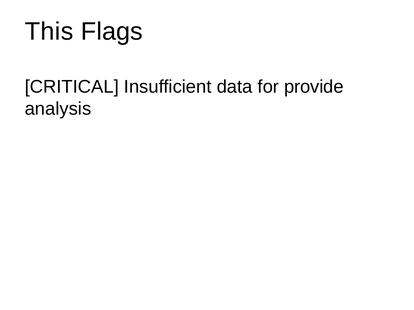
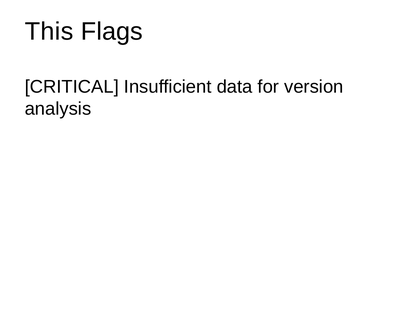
provide: provide -> version (314, 87)
